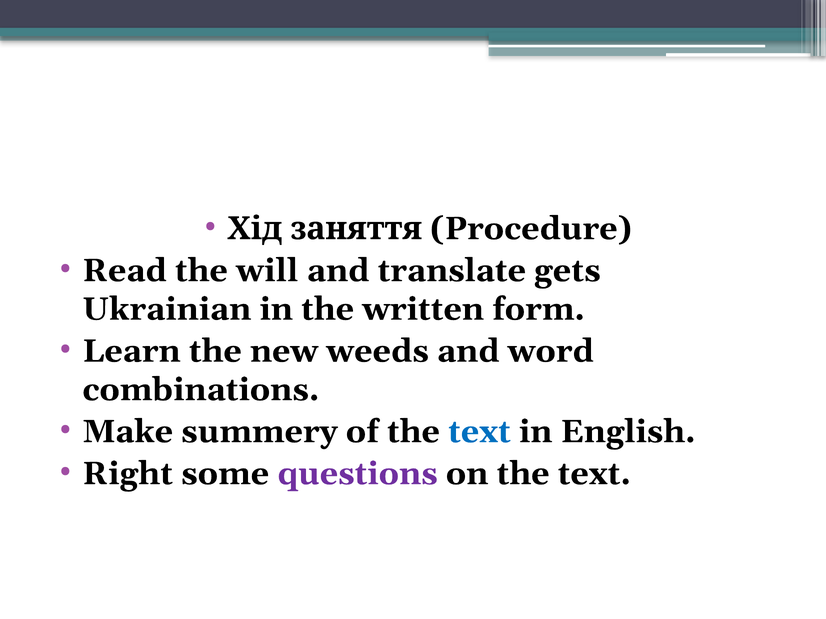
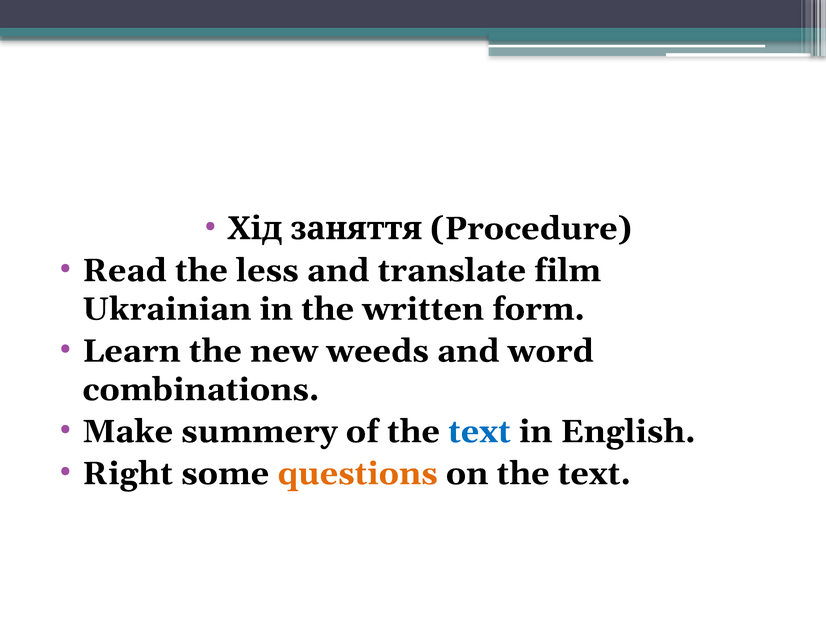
will: will -> less (267, 271)
gets: gets -> film (568, 271)
questions colour: purple -> orange (357, 474)
